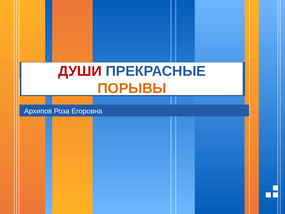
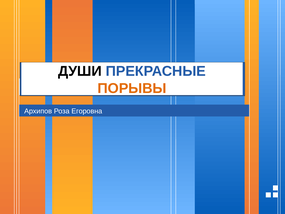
ДУШИ colour: red -> black (80, 71)
